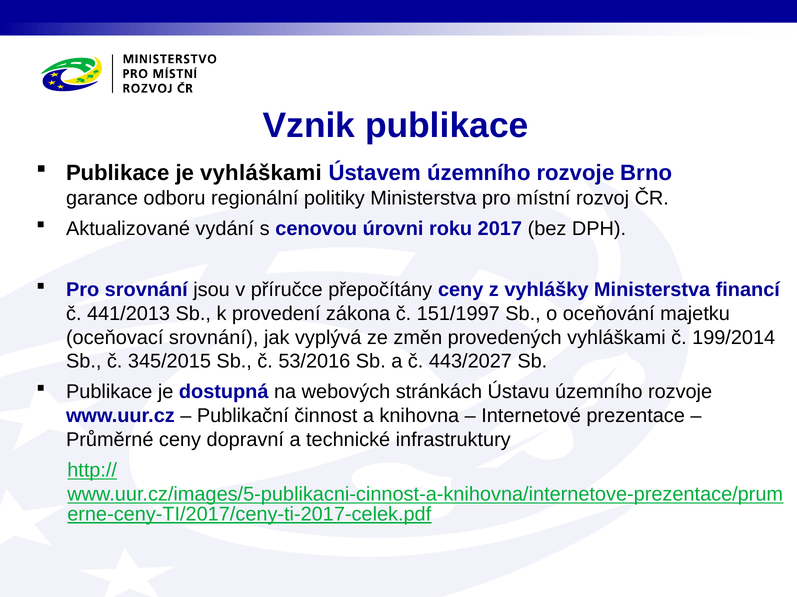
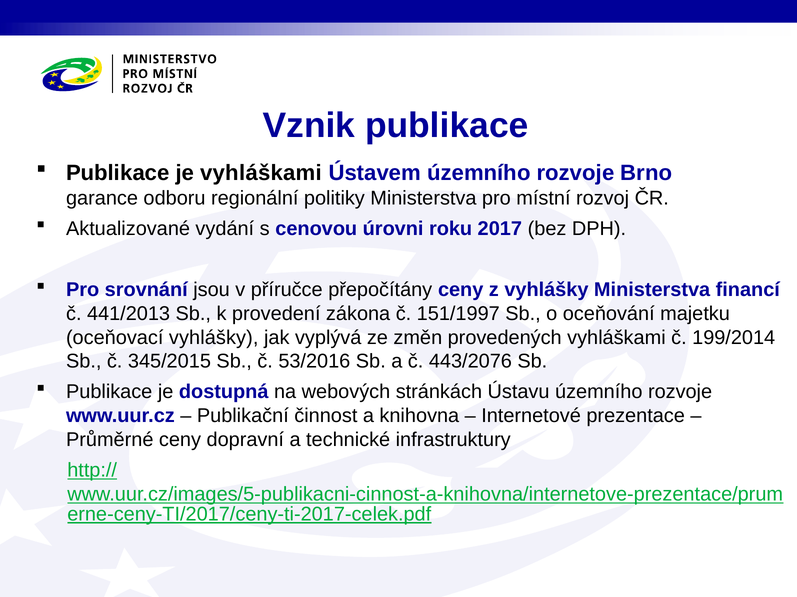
oceňovací srovnání: srovnání -> vyhlášky (214, 338)
443/2027: 443/2027 -> 443/2076 (470, 362)
